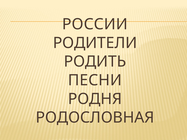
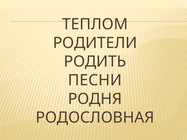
РОССИИ: РОССИИ -> ТЕПЛОМ (95, 24)
